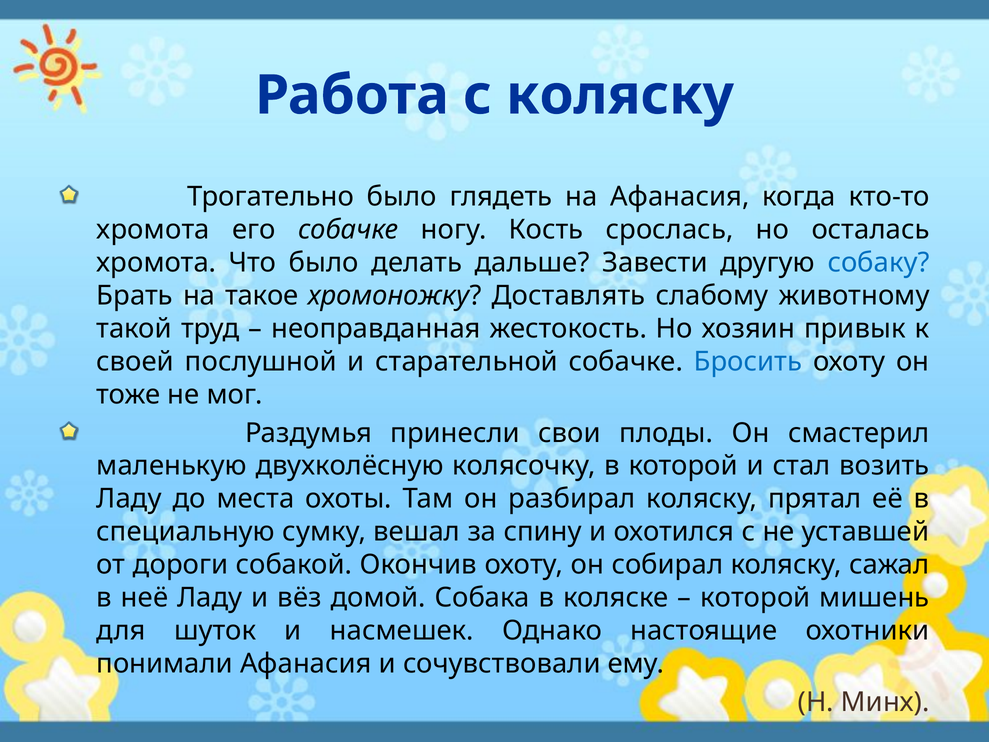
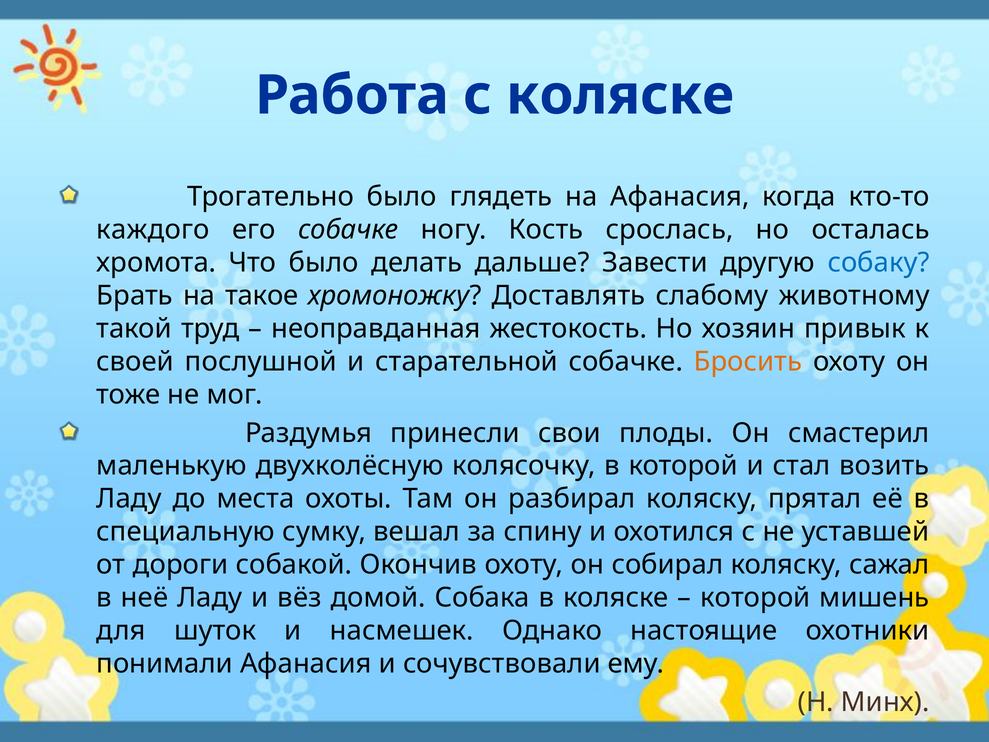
с коляску: коляску -> коляске (620, 95)
хромота: хромота -> каждого (153, 229)
Бросить colour: blue -> orange (748, 361)
